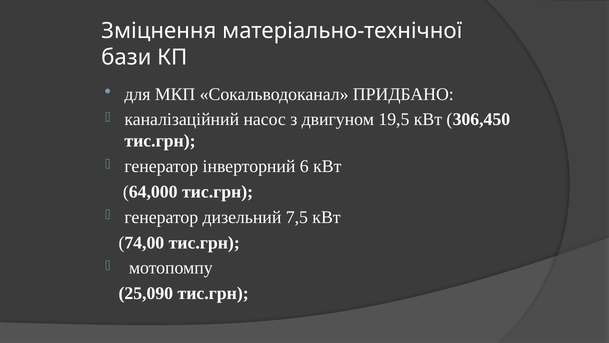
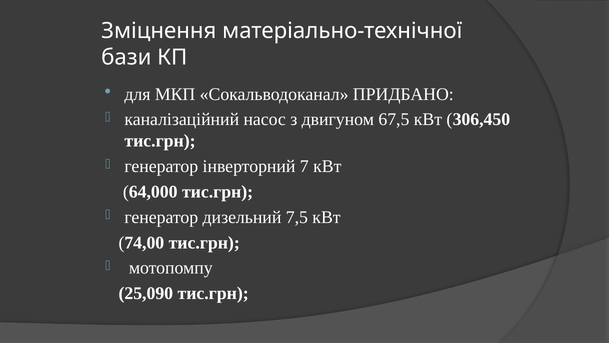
19,5: 19,5 -> 67,5 (394, 119)
6: 6 -> 7 (304, 166)
